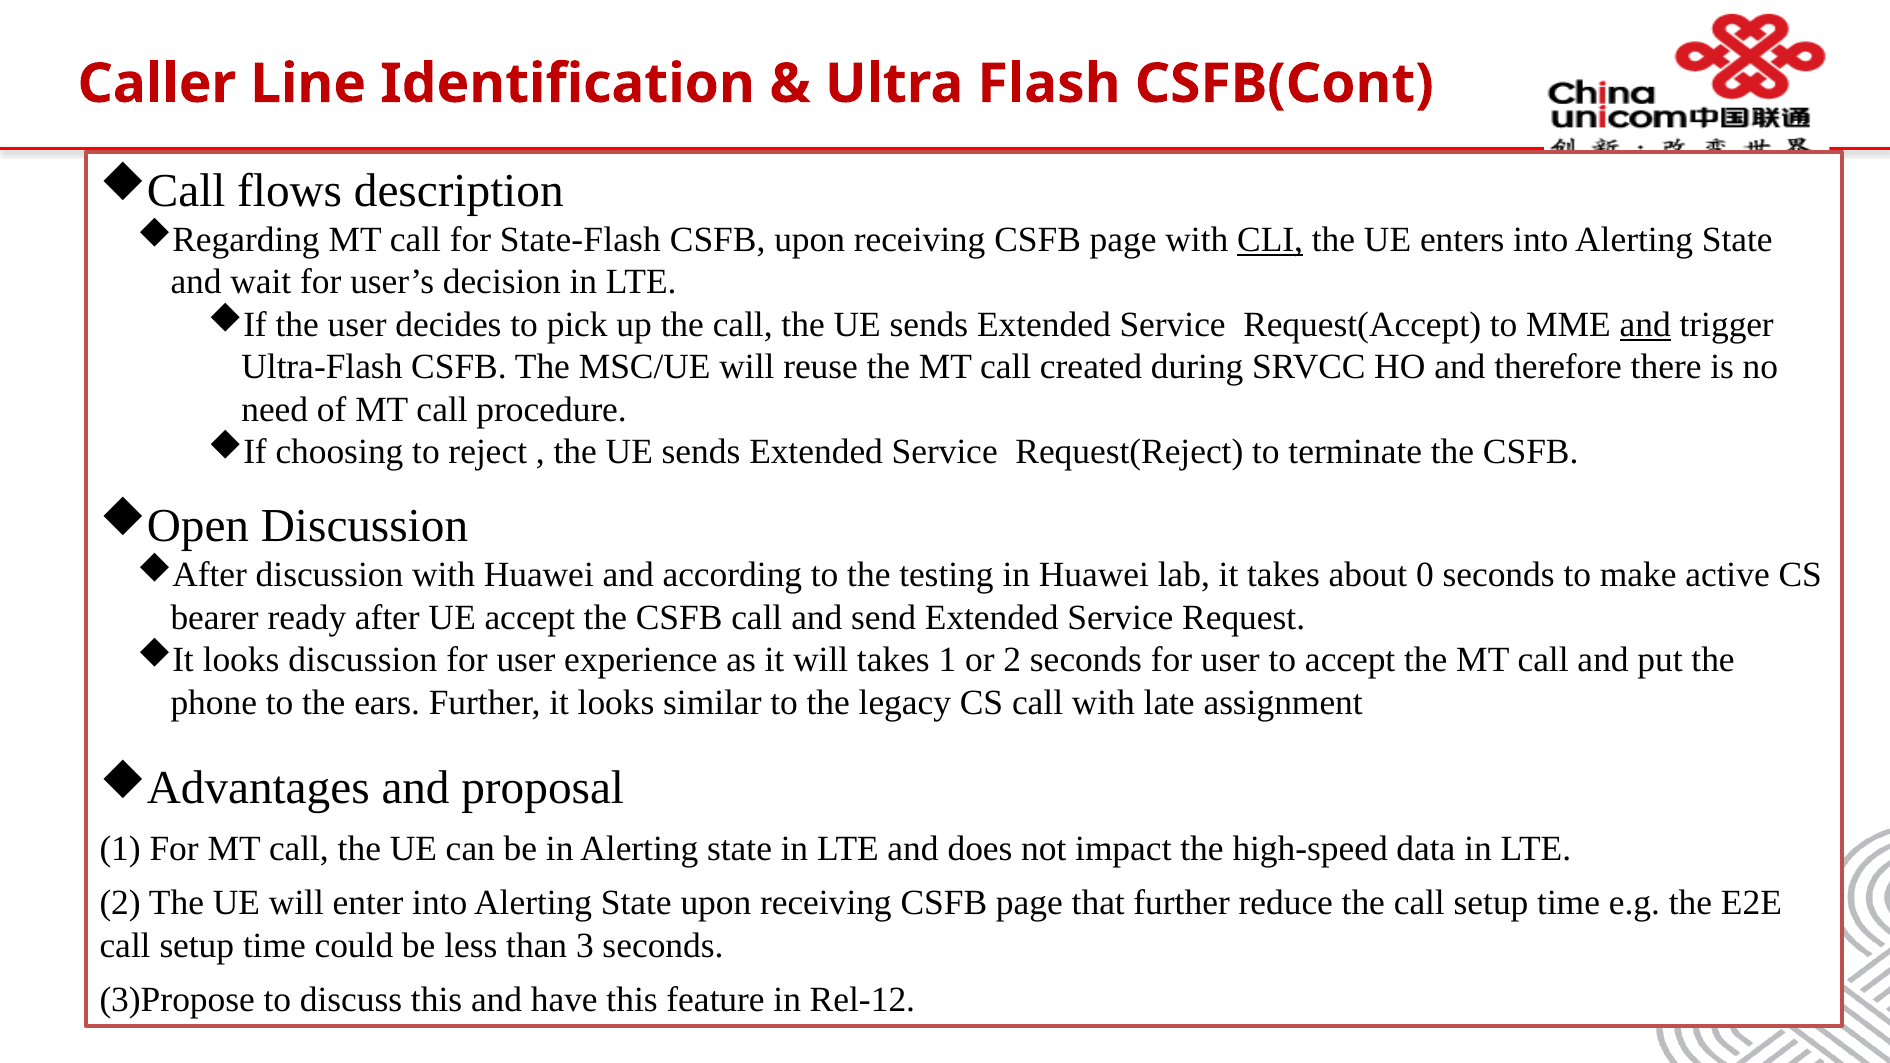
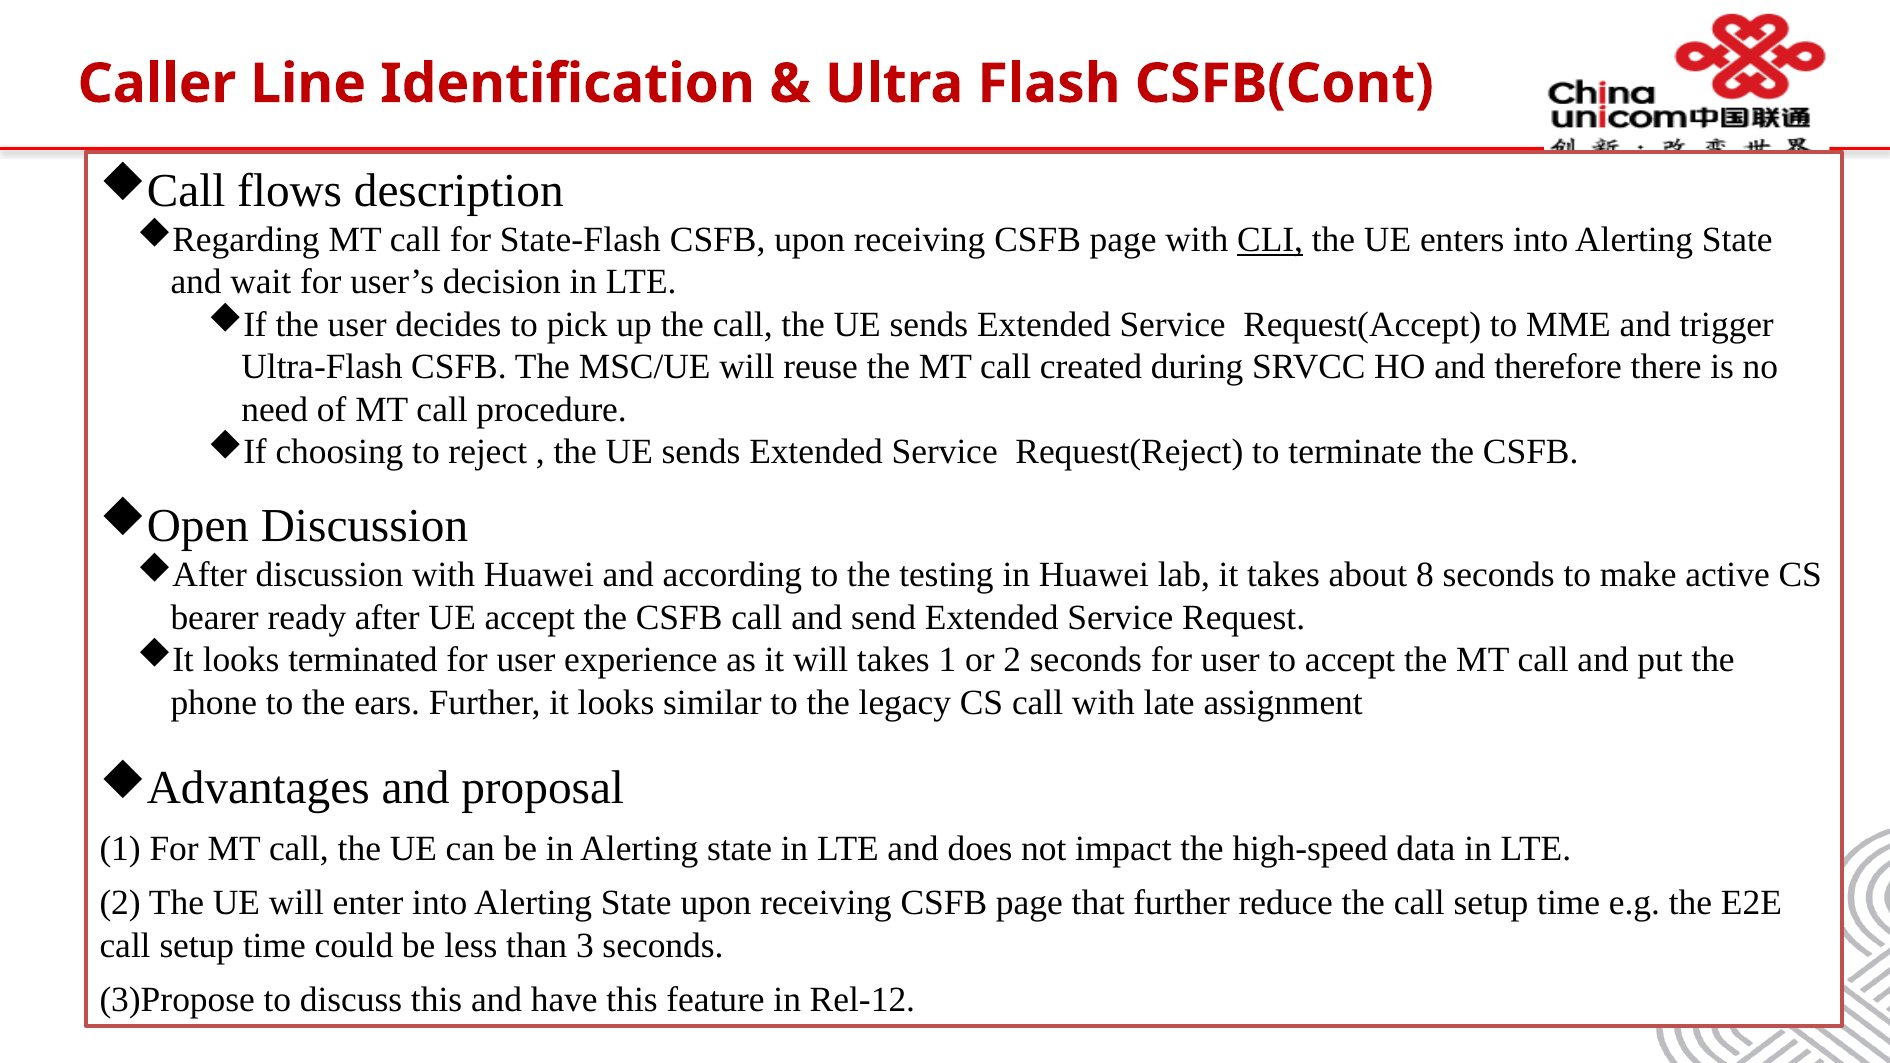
and underline: present -> none (1645, 324)
0: 0 -> 8 (1425, 575)
looks discussion: discussion -> terminated (363, 660)
